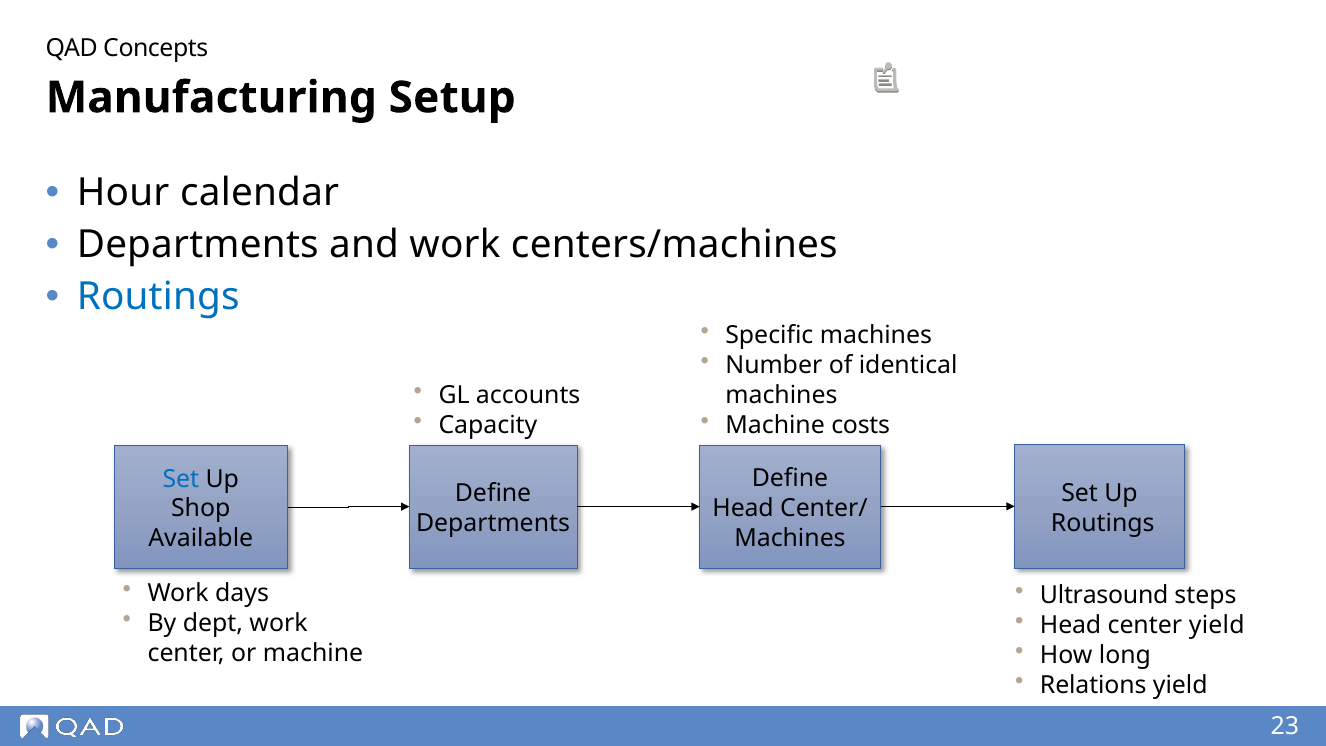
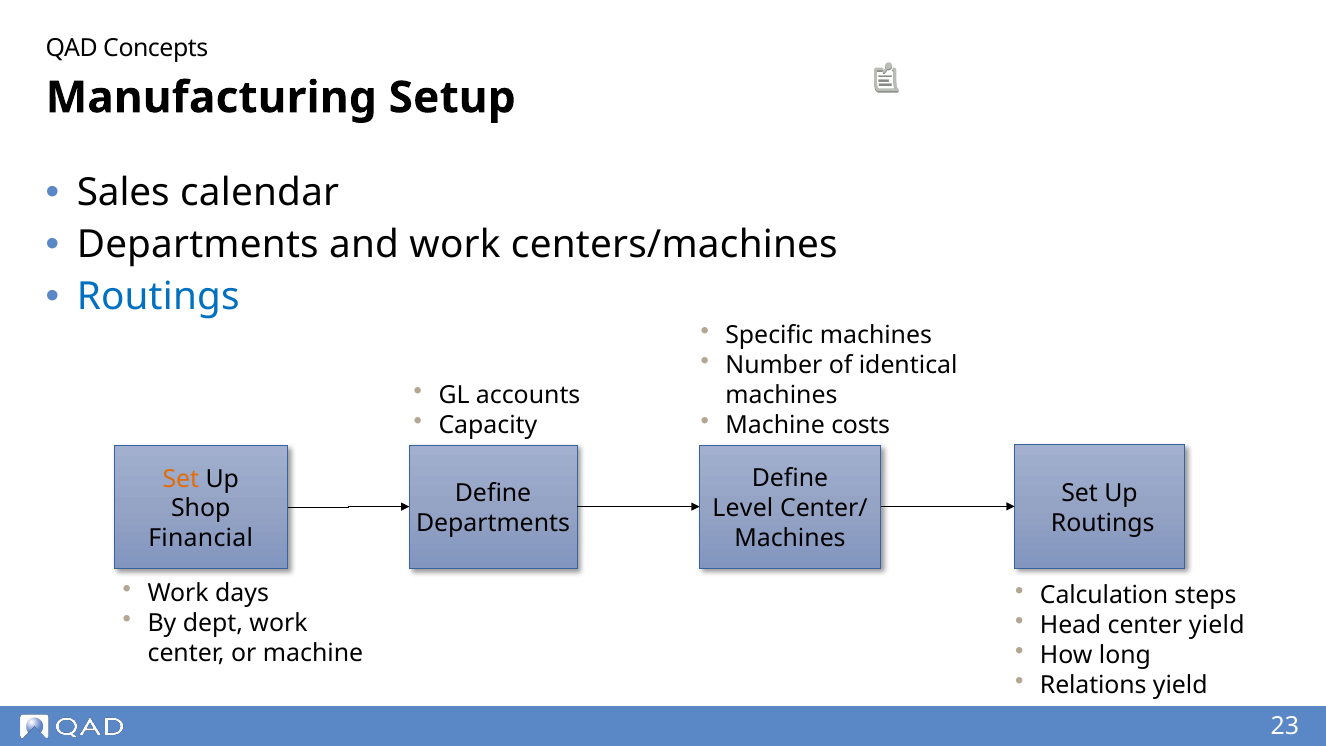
Hour: Hour -> Sales (123, 192)
Set colour: blue -> orange (181, 479)
Head: Head -> Level (743, 508)
Available: Available -> Financial (201, 539)
Ultrasound: Ultrasound -> Calculation (1104, 595)
